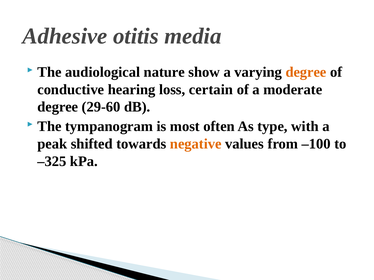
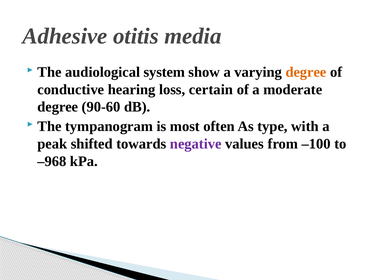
nature: nature -> system (164, 72)
29-60: 29-60 -> 90-60 (101, 107)
negative colour: orange -> purple (196, 144)
–325: –325 -> –968 (52, 162)
